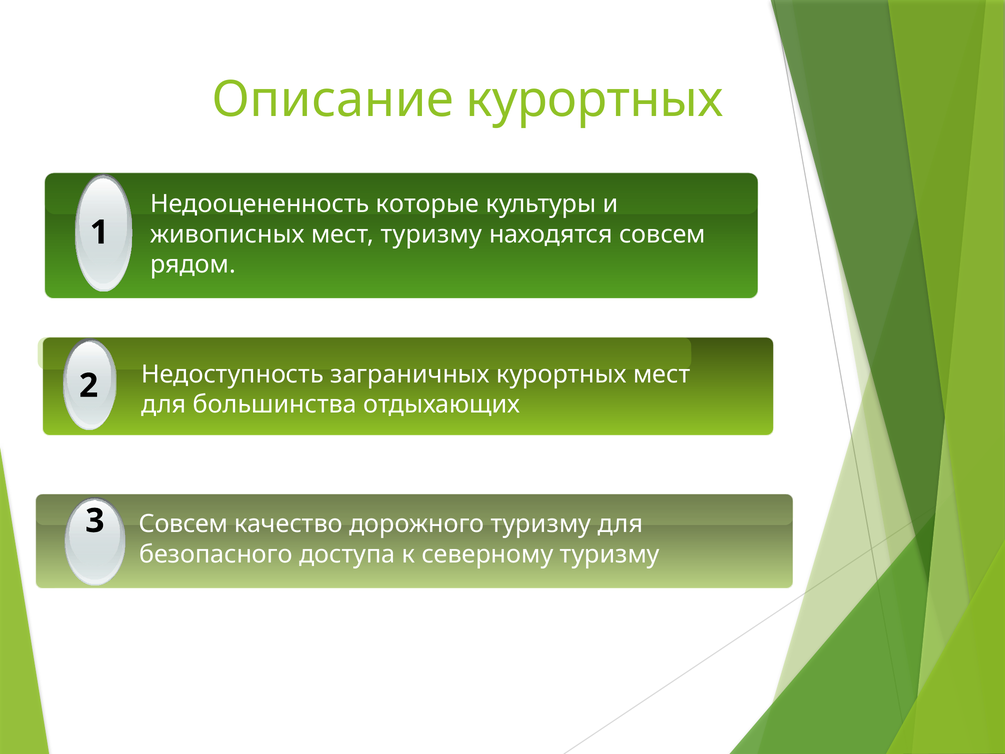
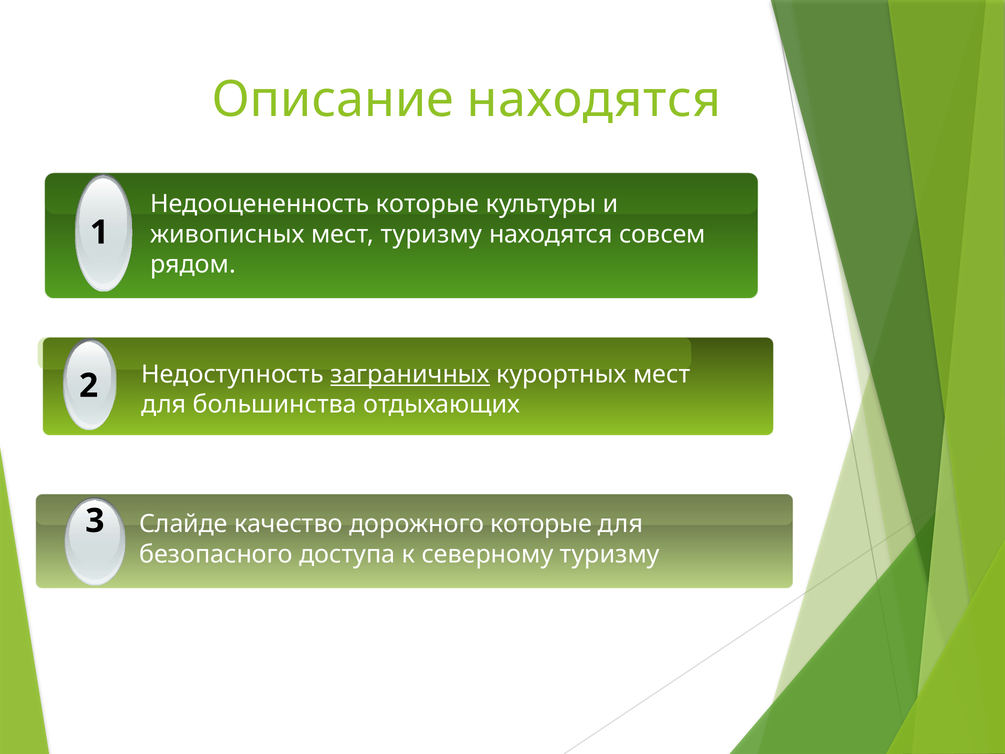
Описание курортных: курортных -> находятся (594, 100)
заграничных underline: none -> present (410, 374)
3 Совсем: Совсем -> Слайде (183, 524)
дорожного туризму: туризму -> которые (541, 524)
